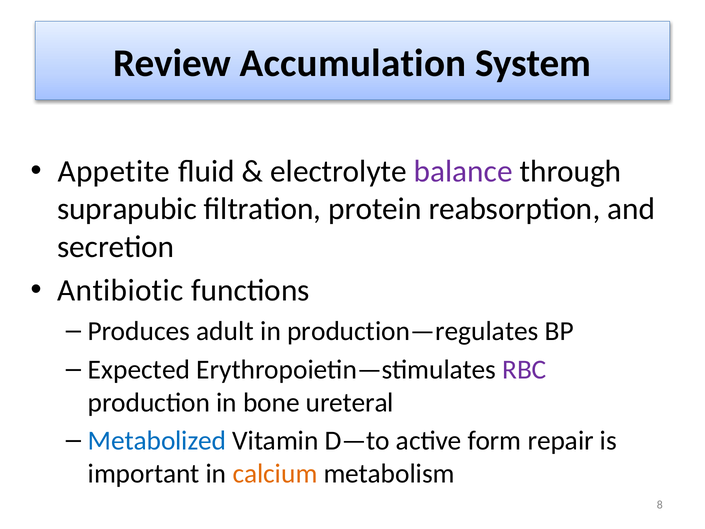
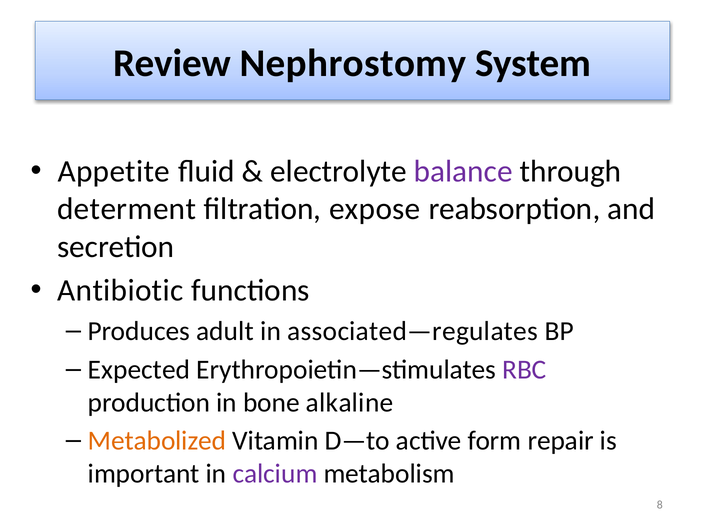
Accumulation: Accumulation -> Nephrostomy (353, 63)
suprapubic: suprapubic -> determent (127, 209)
protein: protein -> expose (375, 209)
production—regulates: production—regulates -> associated—regulates (413, 331)
ureteral: ureteral -> alkaline (350, 402)
Metabolized colour: blue -> orange (157, 441)
calcium colour: orange -> purple (275, 474)
